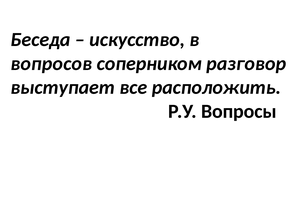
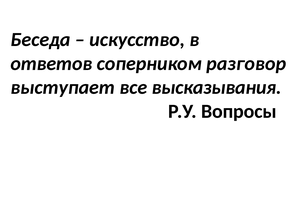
вопросов: вопросов -> ответов (51, 64)
расположить: расположить -> высказывания (217, 88)
